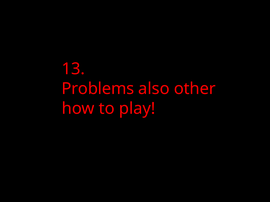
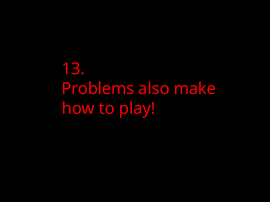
other: other -> make (195, 89)
